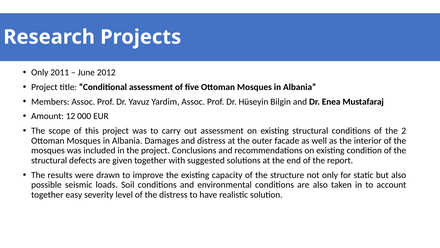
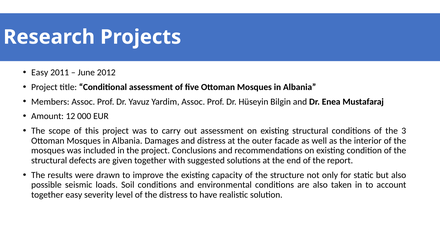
Only: Only -> Easy (40, 72)
2: 2 -> 3 (404, 130)
